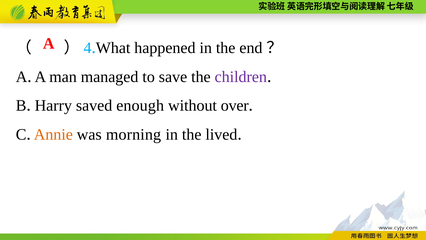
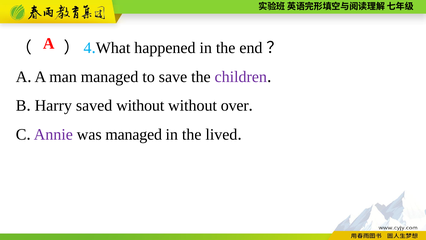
saved enough: enough -> without (140, 105)
Annie colour: orange -> purple (53, 134)
was morning: morning -> managed (134, 134)
